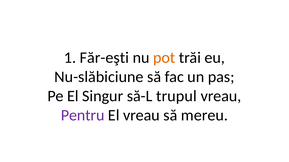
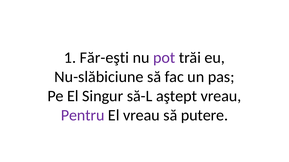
pot colour: orange -> purple (164, 58)
trupul: trupul -> aştept (177, 96)
mereu: mereu -> putere (205, 116)
